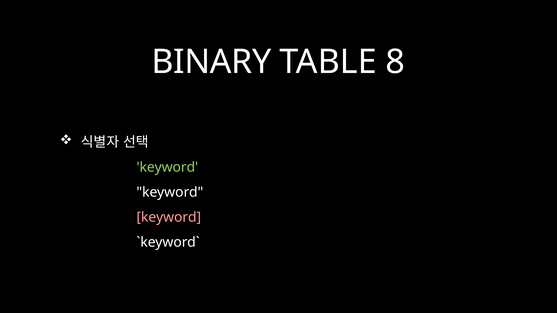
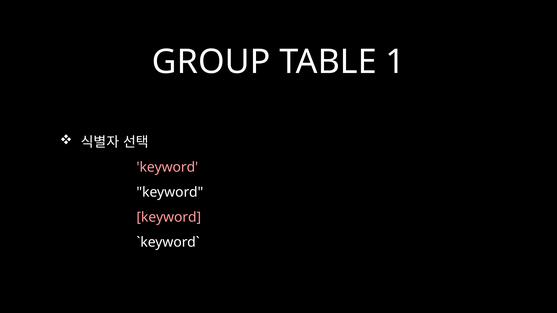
BINARY: BINARY -> GROUP (211, 62)
8: 8 -> 1 (395, 62)
keyword colour: light green -> pink (167, 167)
